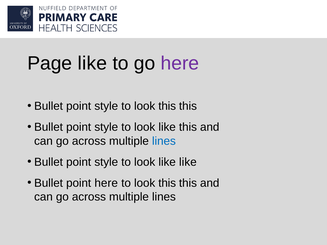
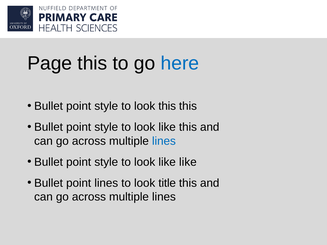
Page like: like -> this (92, 64)
here colour: purple -> blue (180, 64)
point here: here -> lines (106, 183)
this: this -> title (167, 183)
